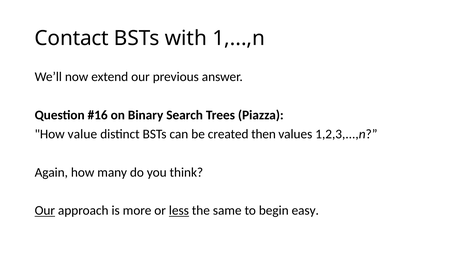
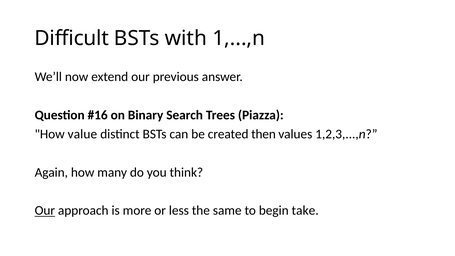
Contact: Contact -> Difficult (72, 38)
less underline: present -> none (179, 210)
easy: easy -> take (305, 210)
